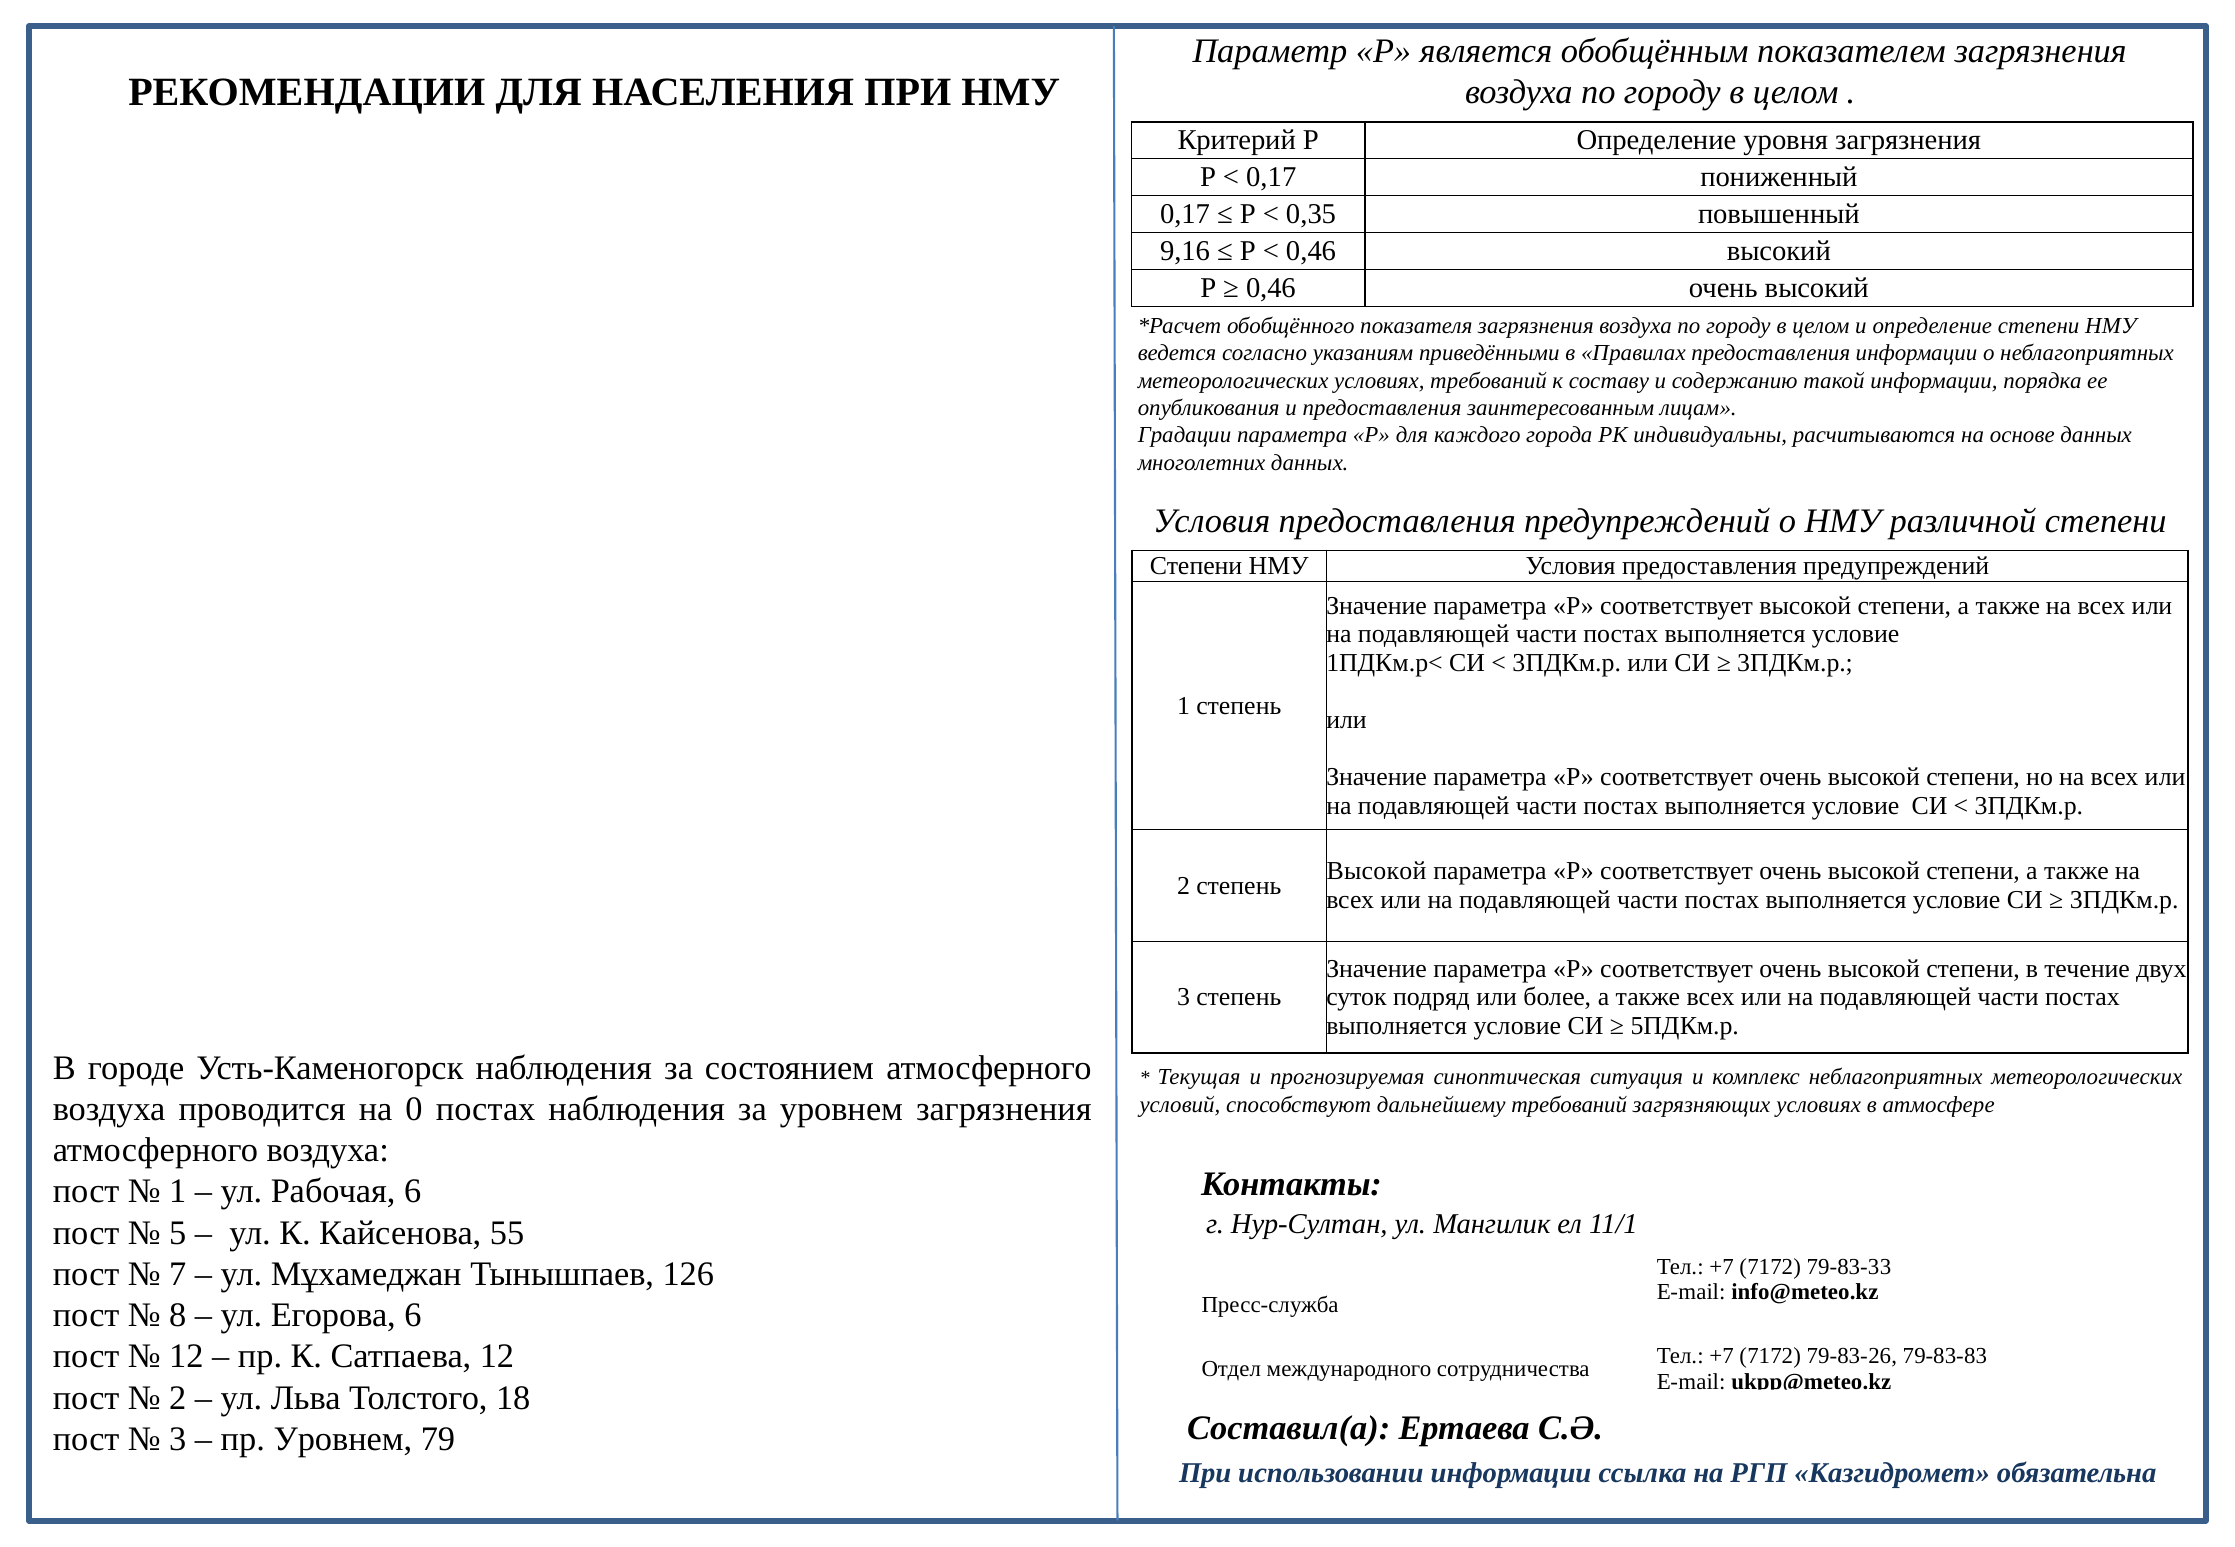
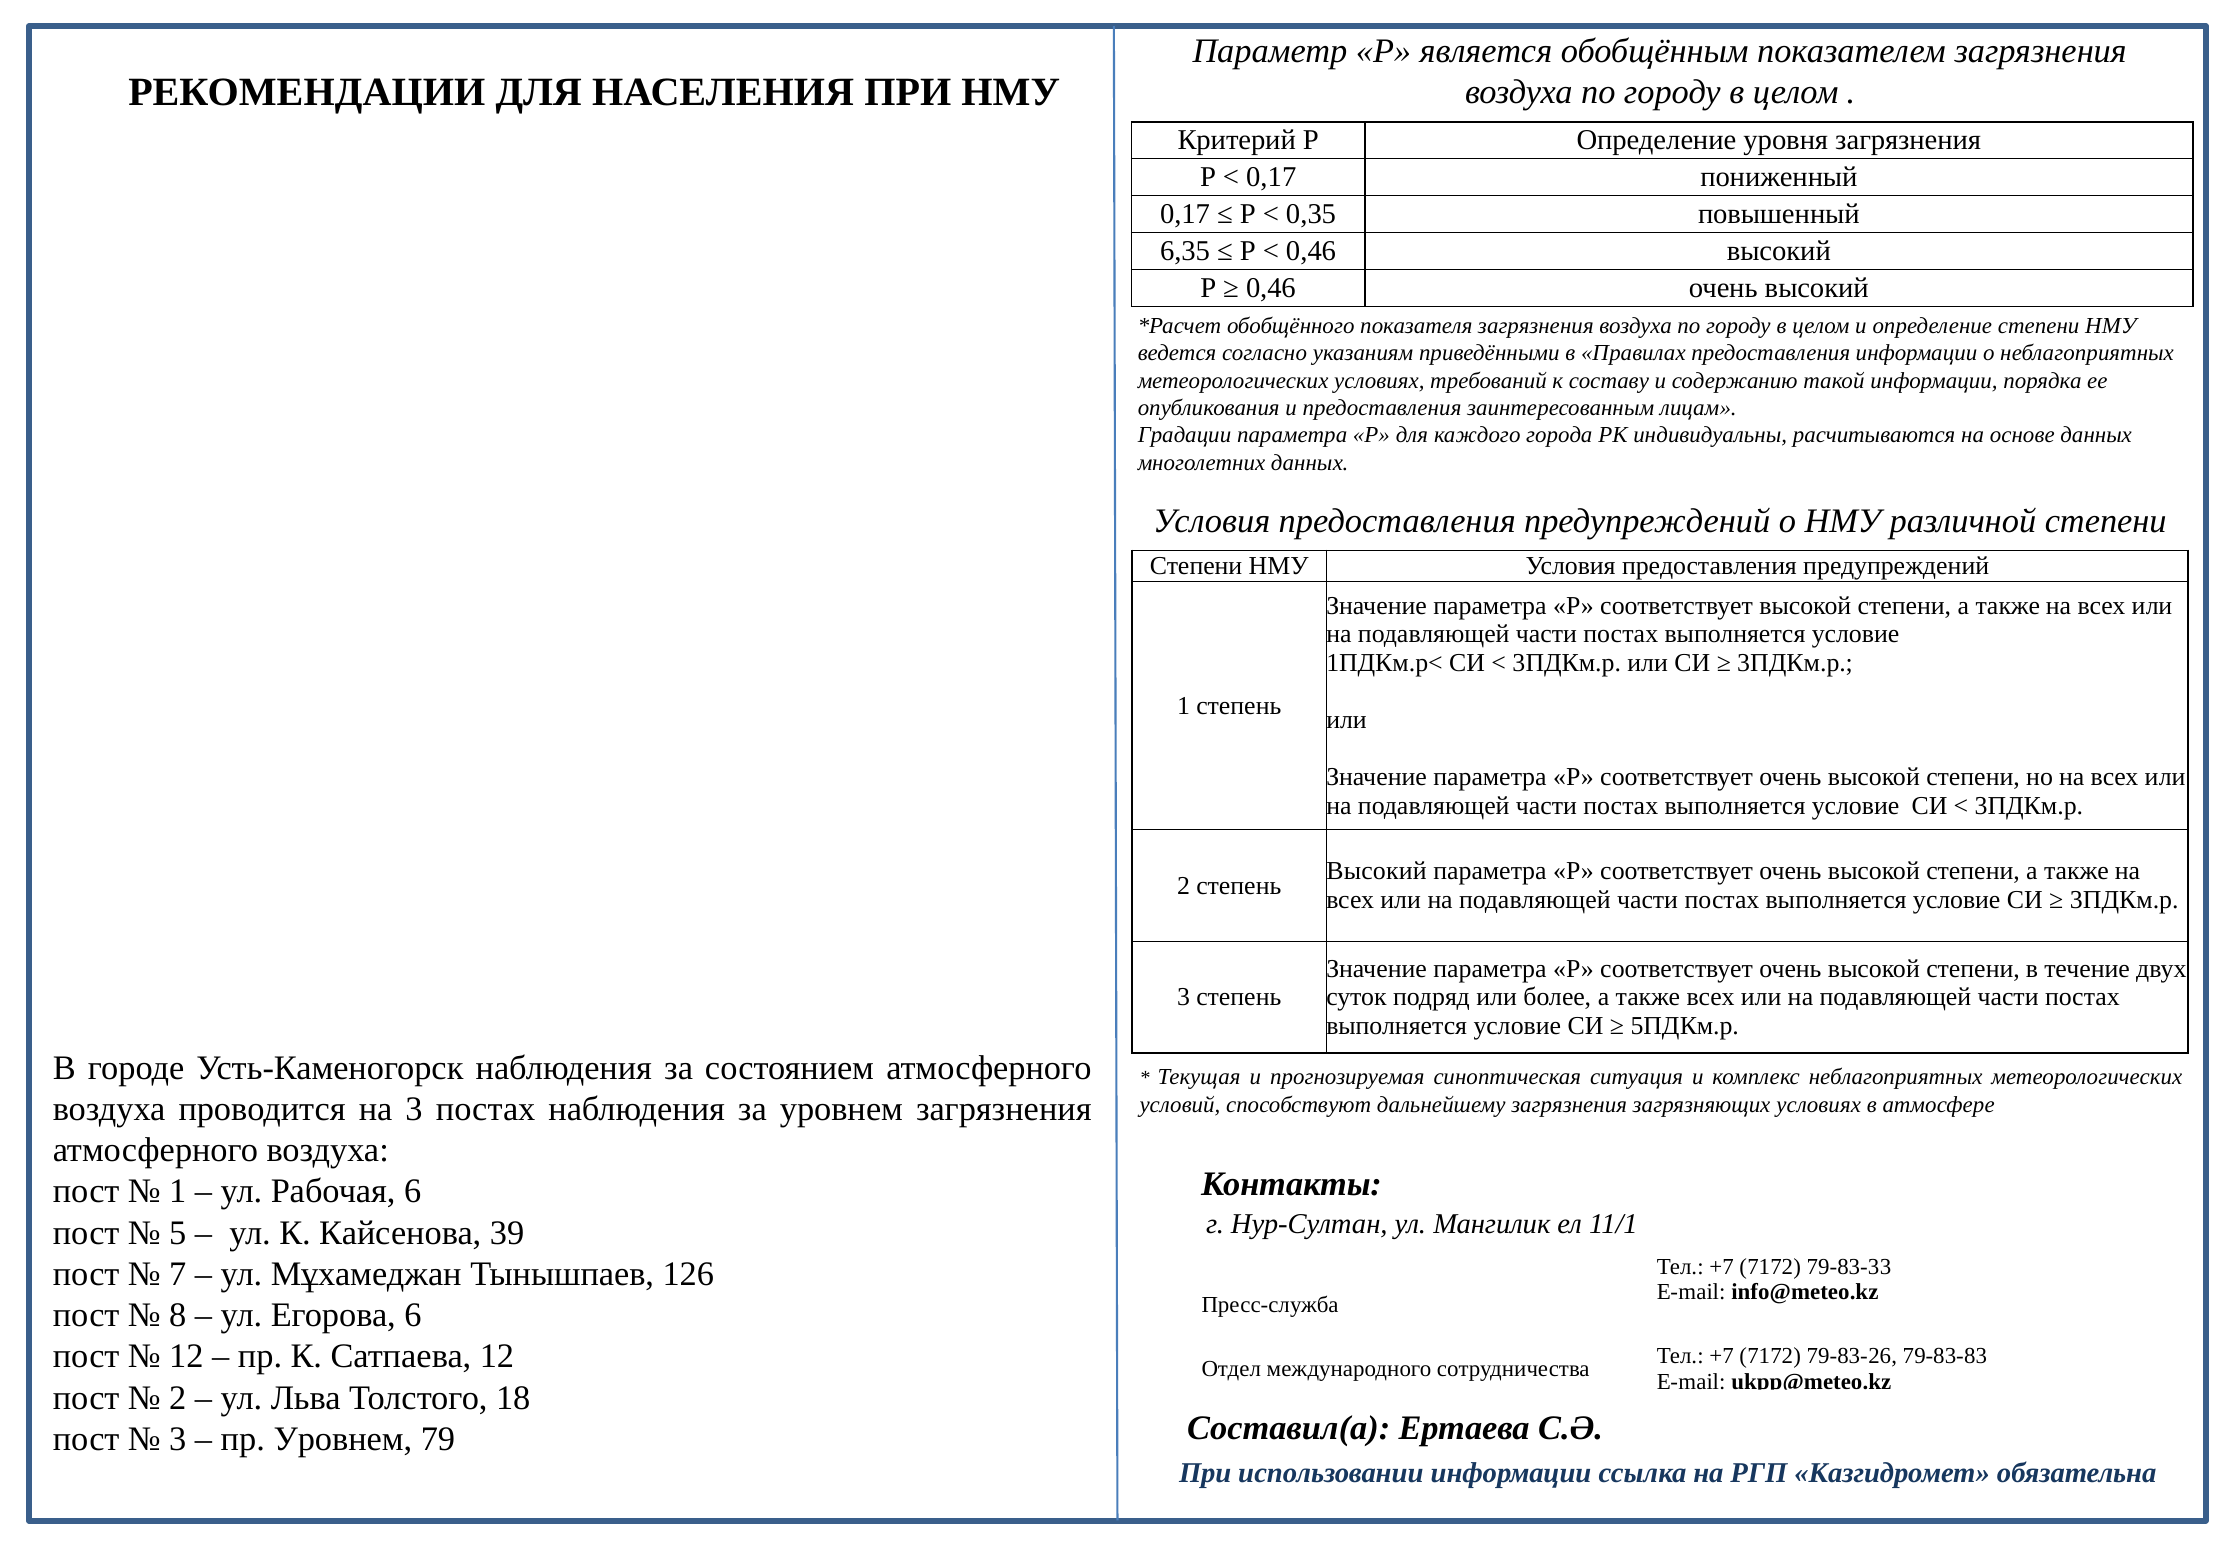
9,16: 9,16 -> 6,35 (1185, 251)
Высокой: Высокой -> Высокий (1377, 872)
на 0: 0 -> 3 (414, 1109)
дальнейшему требований: требований -> загрязнения (1569, 1105)
55: 55 -> 39 (507, 1233)
